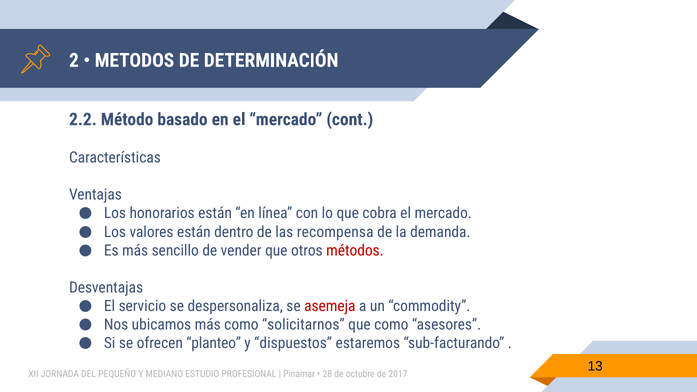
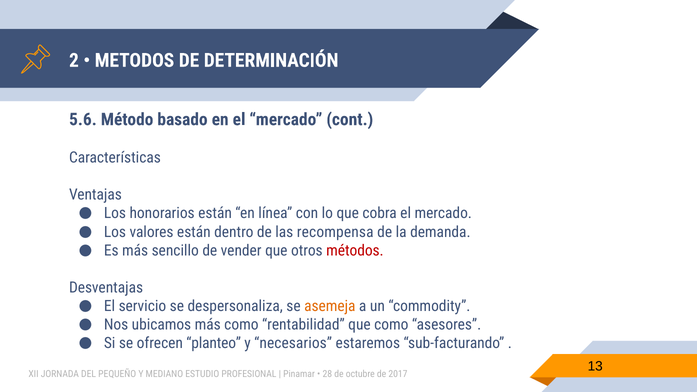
2.2: 2.2 -> 5.6 (83, 119)
asemeja colour: red -> orange (330, 306)
solicitarnos: solicitarnos -> rentabilidad (303, 325)
dispuestos: dispuestos -> necesarios (293, 343)
